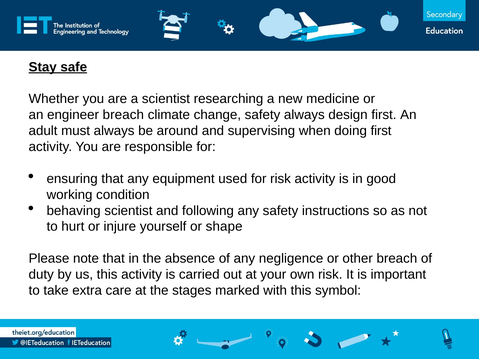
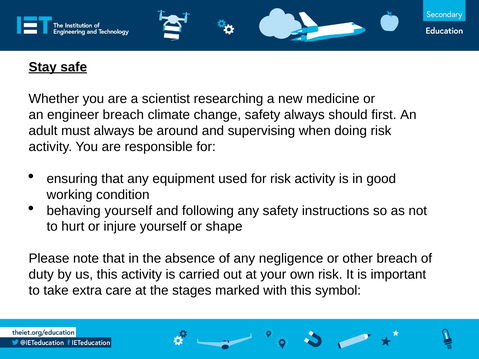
design: design -> should (348, 115)
doing first: first -> risk (381, 131)
behaving scientist: scientist -> yourself (128, 211)
